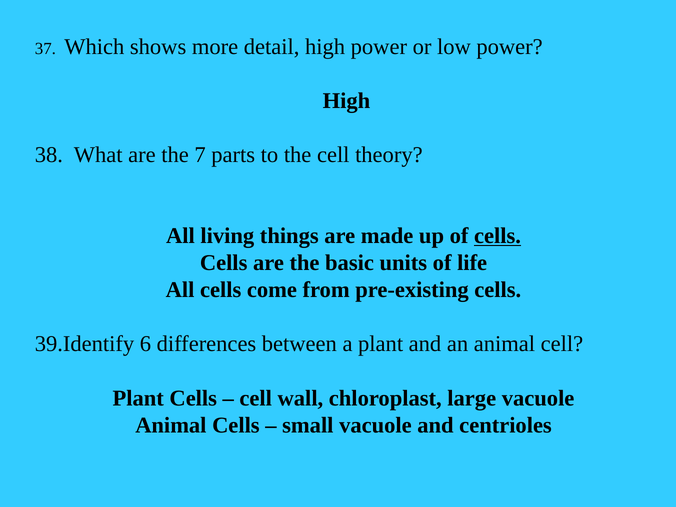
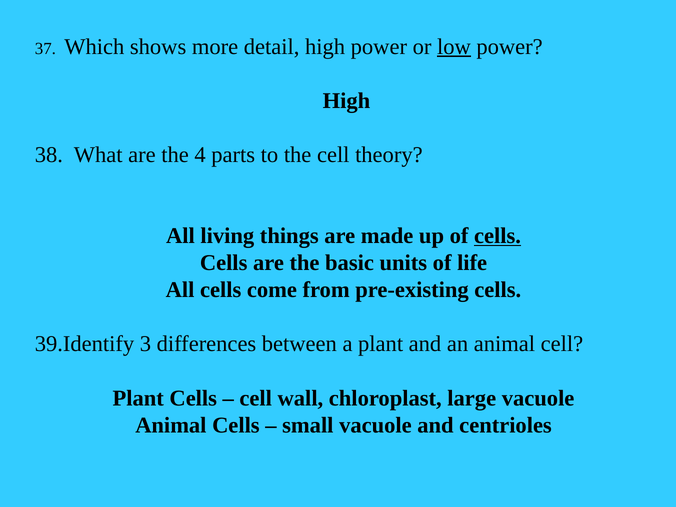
low underline: none -> present (454, 47)
7: 7 -> 4 (200, 155)
6: 6 -> 3 (145, 344)
